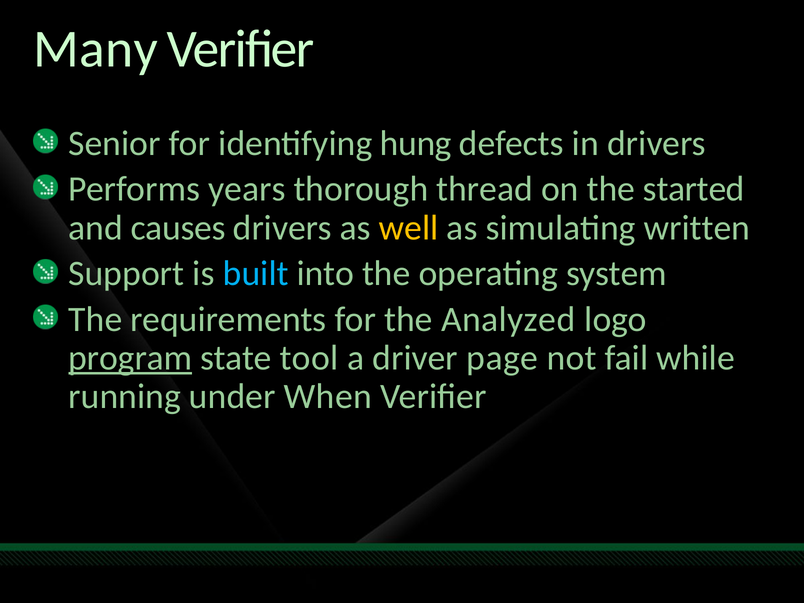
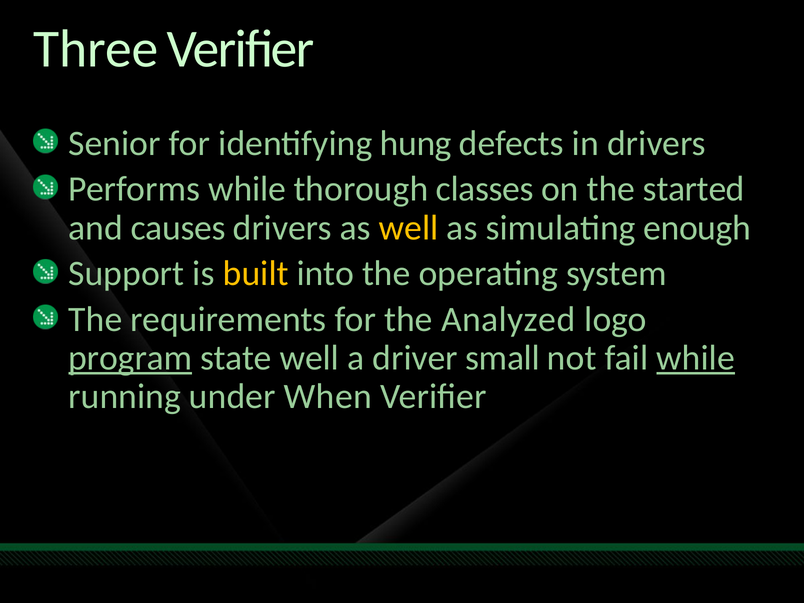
Many: Many -> Three (96, 49)
Performs years: years -> while (247, 189)
thread: thread -> classes (485, 189)
written: written -> enough (697, 228)
built colour: light blue -> yellow (256, 274)
state tool: tool -> well (309, 358)
page: page -> small (503, 358)
while underline: none -> present (696, 358)
